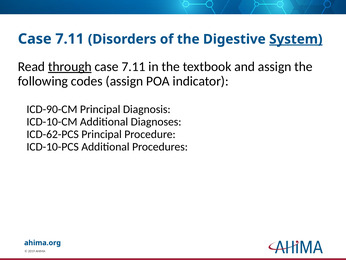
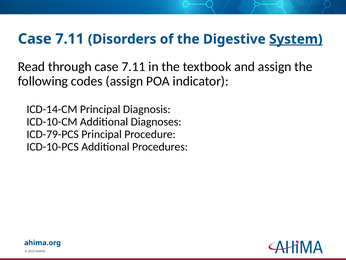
through underline: present -> none (70, 67)
ICD-90-CM: ICD-90-CM -> ICD-14-CM (52, 109)
ICD-62-PCS: ICD-62-PCS -> ICD-79-PCS (53, 134)
